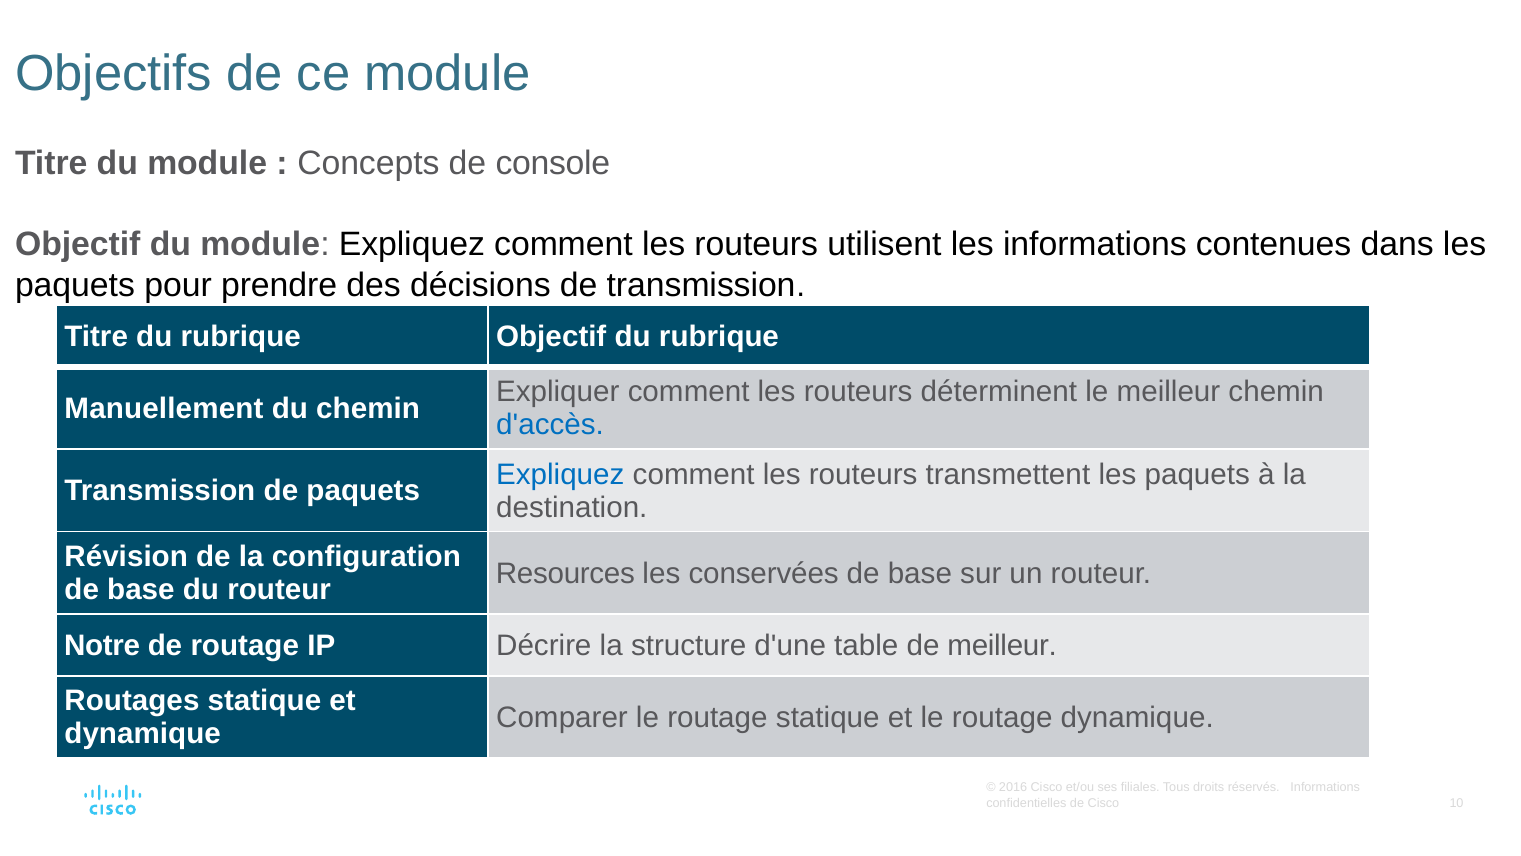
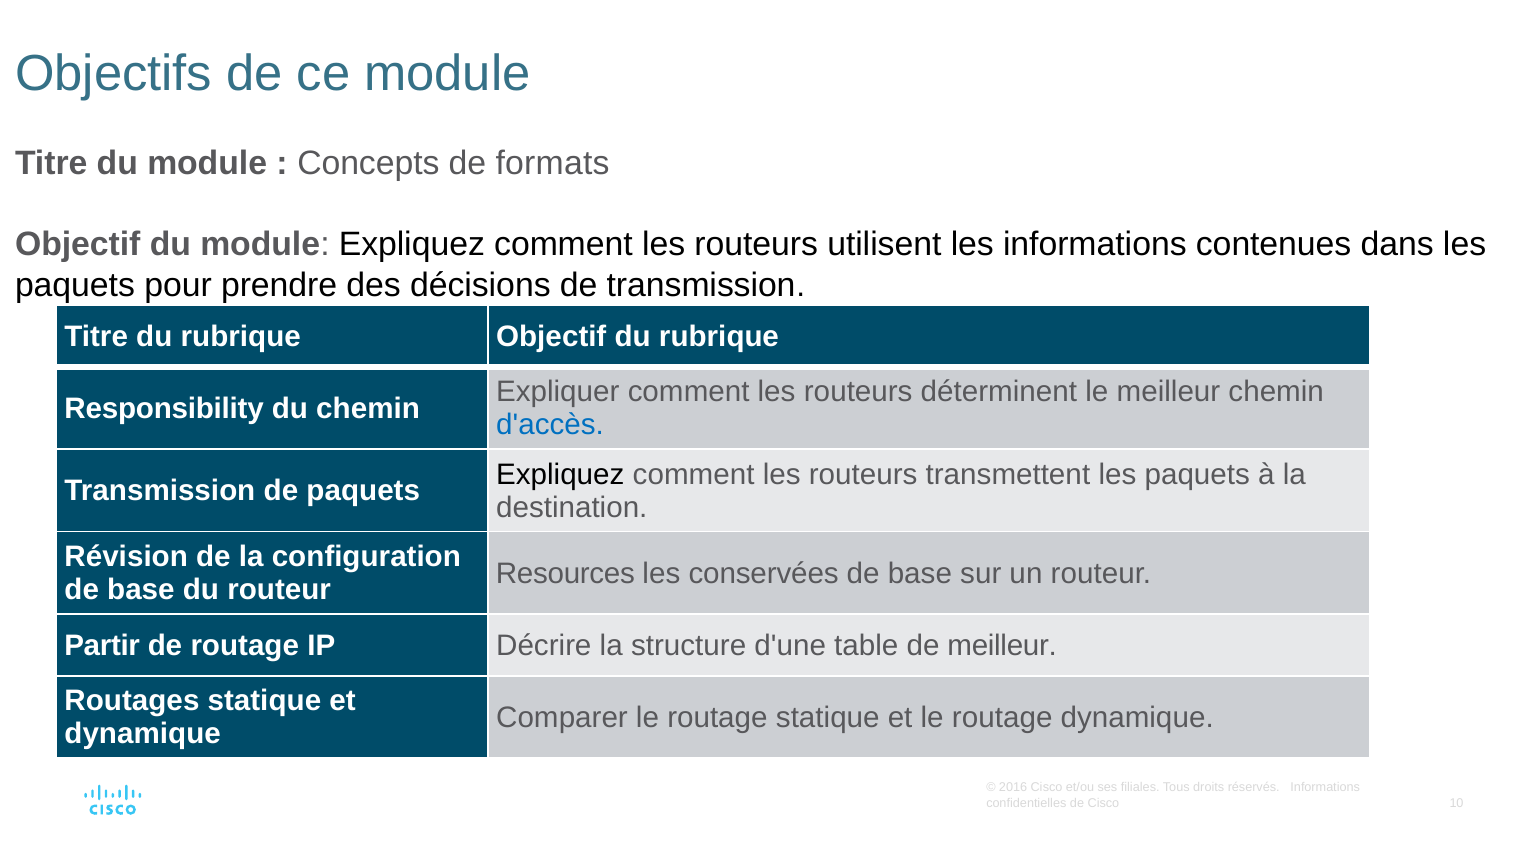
console: console -> formats (553, 163)
Manuellement: Manuellement -> Responsibility (164, 408)
Expliquez colour: blue -> black (560, 474)
Notre: Notre -> Partir (102, 645)
